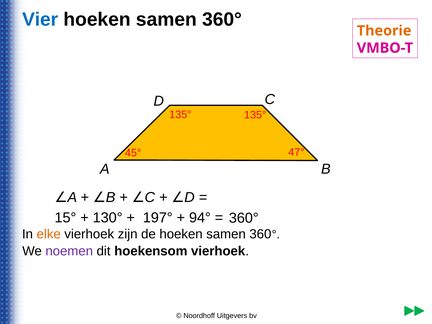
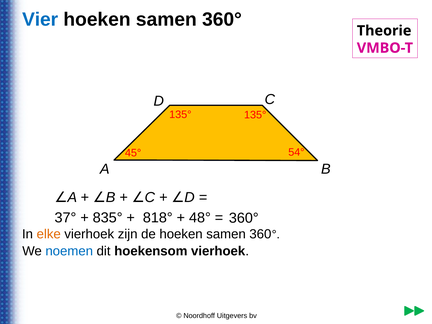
Theorie colour: orange -> black (384, 31)
47°: 47° -> 54° (296, 152)
15°: 15° -> 37° (65, 218)
130°: 130° -> 835° (108, 218)
197°: 197° -> 818° (158, 218)
94°: 94° -> 48° (200, 218)
noemen colour: purple -> blue (69, 251)
